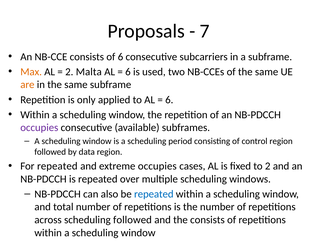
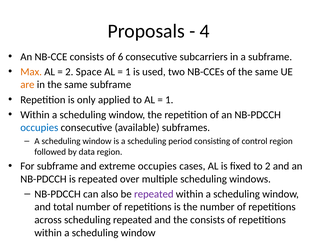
7: 7 -> 4 (205, 31)
Malta: Malta -> Space (89, 72)
6: 6 -> 1 (128, 72)
6: 6 -> 1 (169, 100)
occupies colour: purple -> blue (39, 127)
For repeated: repeated -> subframe (57, 166)
repeated colour: blue -> purple (154, 194)
scheduling followed: followed -> repeated (133, 219)
